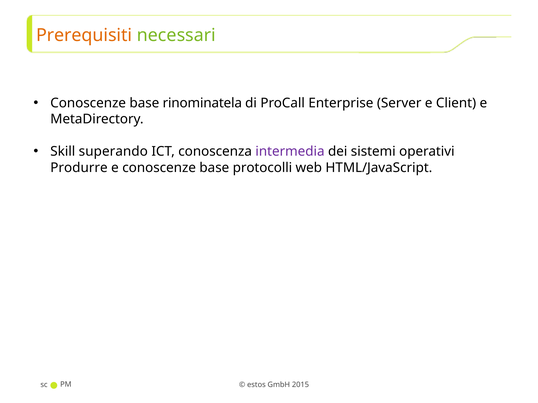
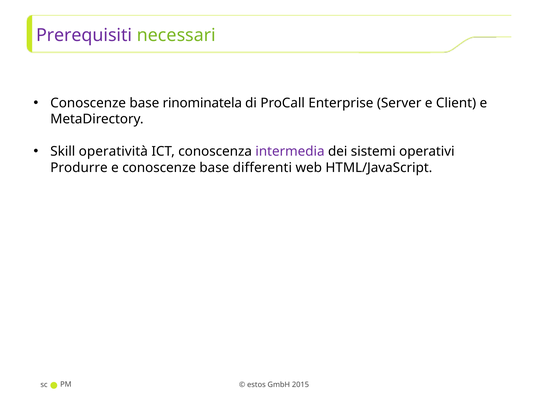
Prerequisiti colour: orange -> purple (84, 35)
superando: superando -> operatività (113, 152)
protocolli: protocolli -> differenti (262, 168)
